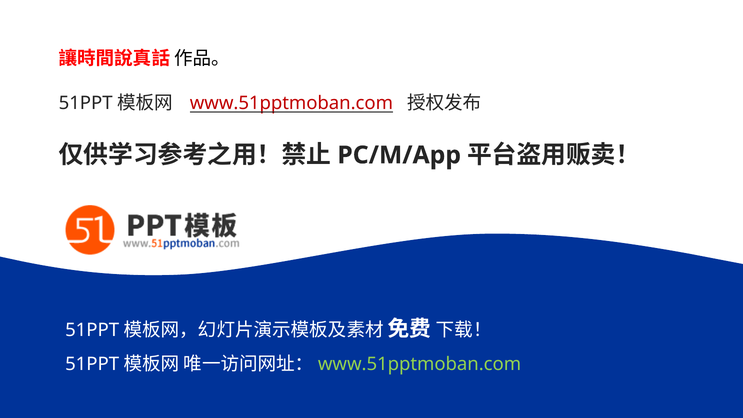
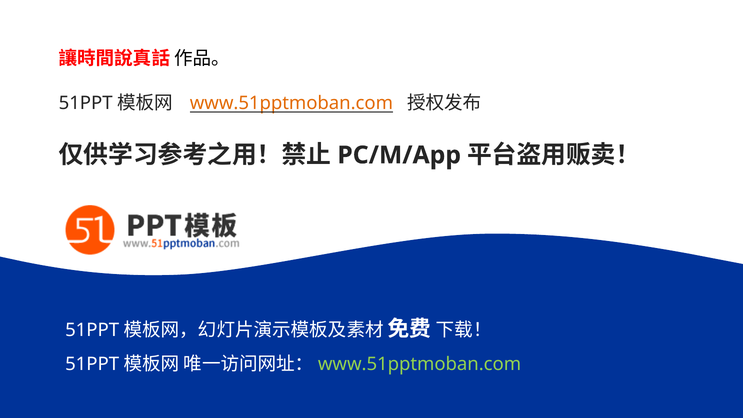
www.51pptmoban.com colour: red -> orange (291, 103)
